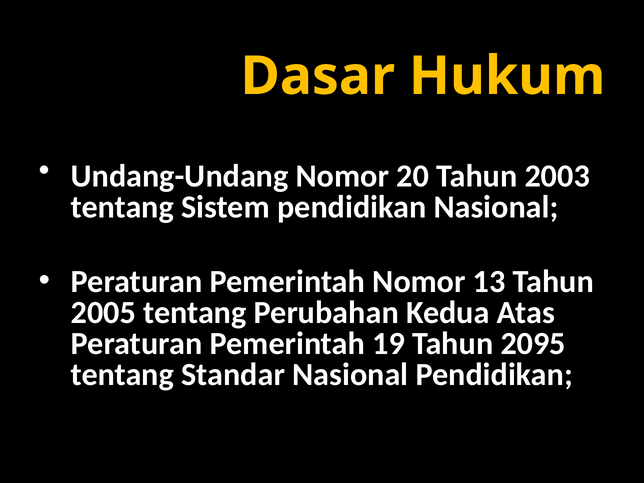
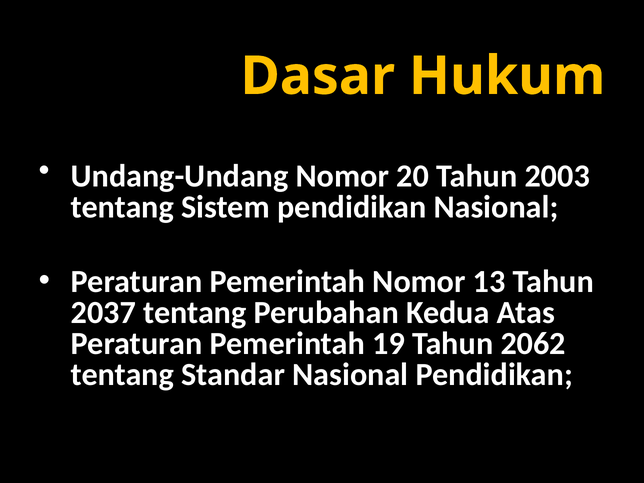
2005: 2005 -> 2037 (103, 313)
2095: 2095 -> 2062 (533, 344)
